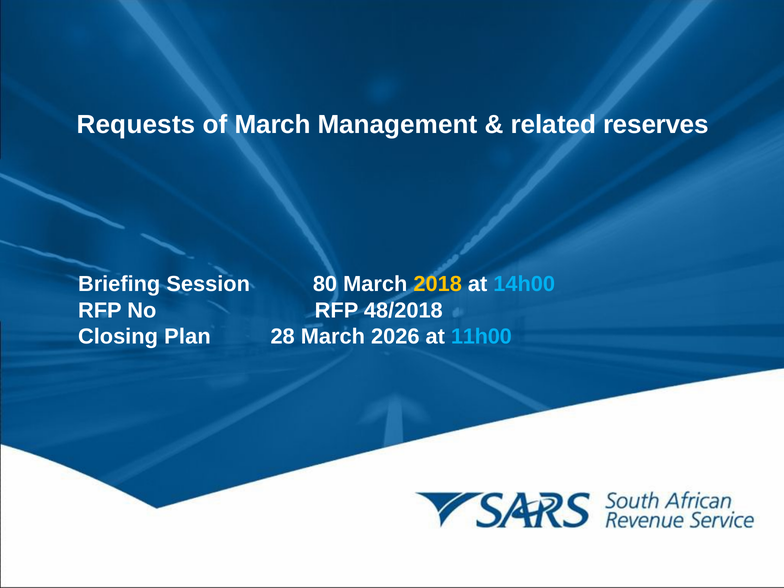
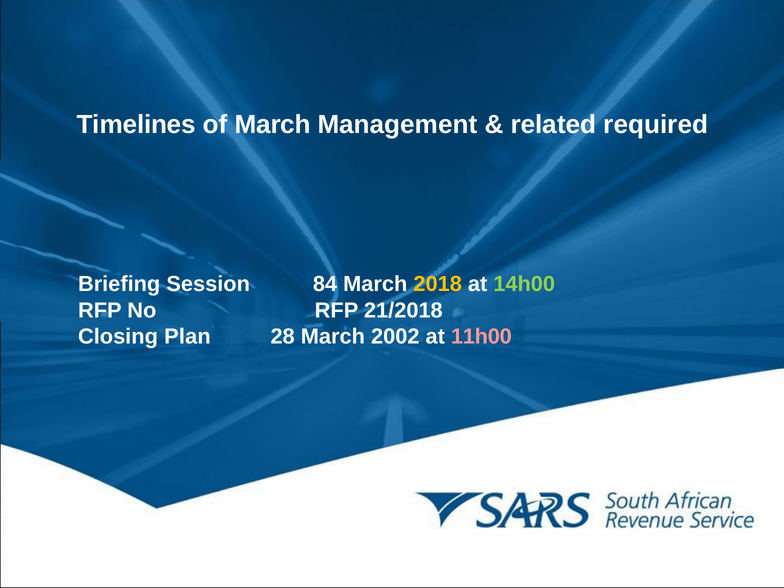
Requests: Requests -> Timelines (136, 125)
reserves: reserves -> required (656, 125)
80: 80 -> 84 (325, 284)
14h00 colour: light blue -> light green (524, 284)
48/2018: 48/2018 -> 21/2018 (403, 310)
2026: 2026 -> 2002 (395, 336)
11h00 colour: light blue -> pink (481, 336)
